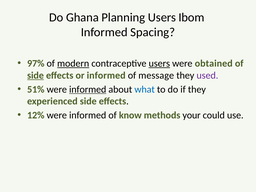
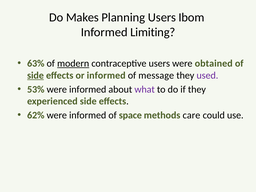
Ghana: Ghana -> Makes (82, 17)
Spacing: Spacing -> Limiting (153, 32)
97%: 97% -> 63% (36, 63)
users underline: present -> none (159, 63)
51%: 51% -> 53% (36, 89)
informed underline: present -> none (88, 89)
what colour: blue -> purple (145, 89)
12%: 12% -> 62% (36, 115)
know: know -> space (130, 115)
your: your -> care (191, 115)
